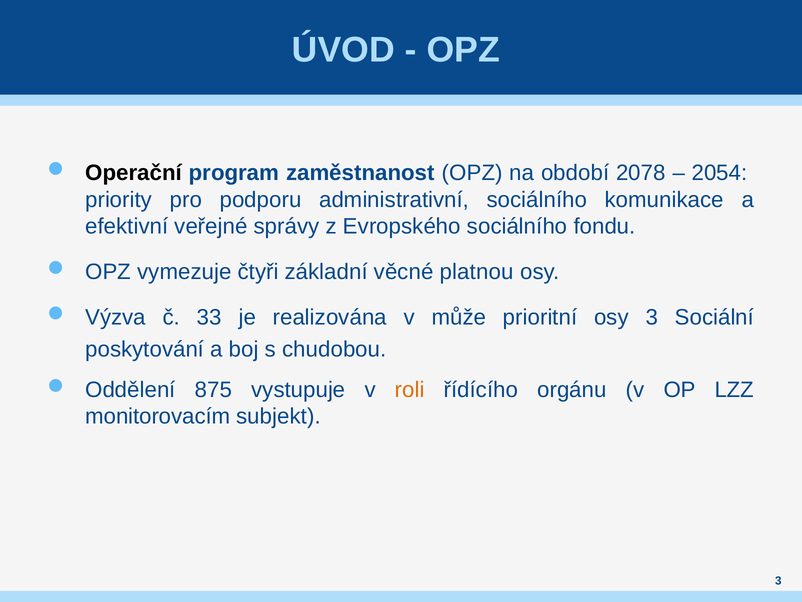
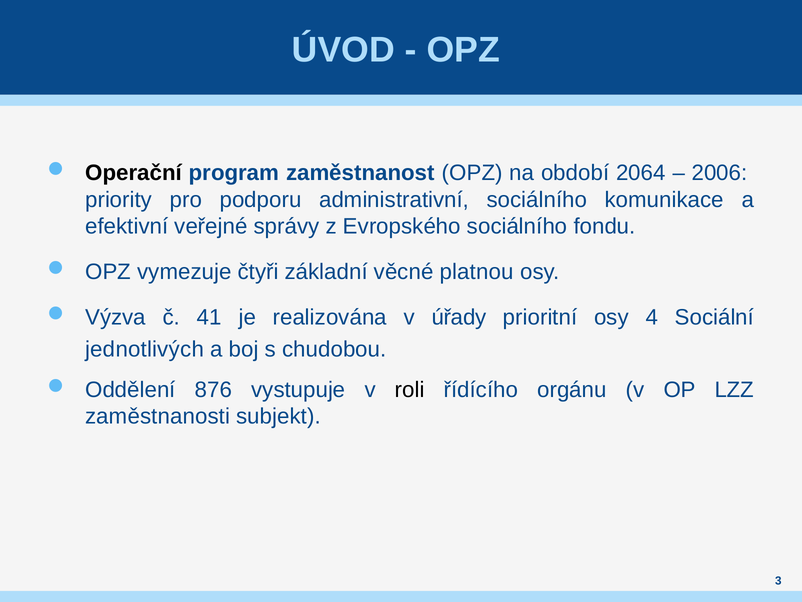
2078: 2078 -> 2064 (641, 173)
2054: 2054 -> 2006 (720, 173)
33: 33 -> 41 (209, 317)
může: může -> úřady (459, 317)
osy 3: 3 -> 4 (652, 317)
poskytování: poskytování -> jednotlivých (145, 349)
875: 875 -> 876 (213, 389)
roli colour: orange -> black (410, 389)
monitorovacím: monitorovacím -> zaměstnanosti (158, 416)
